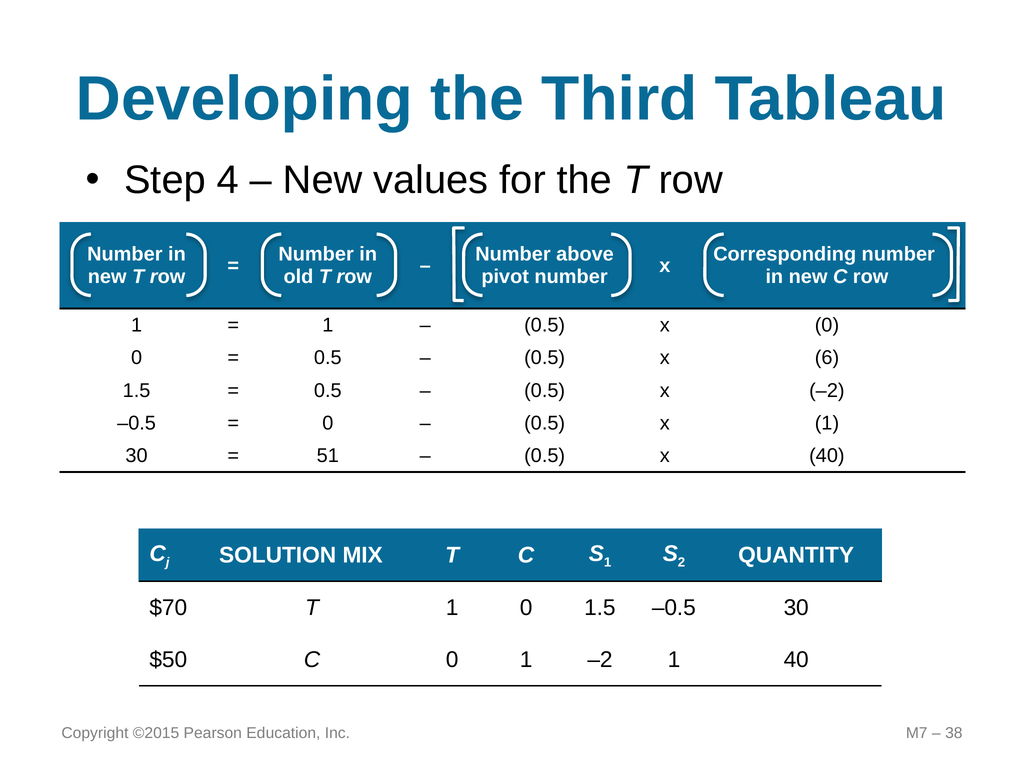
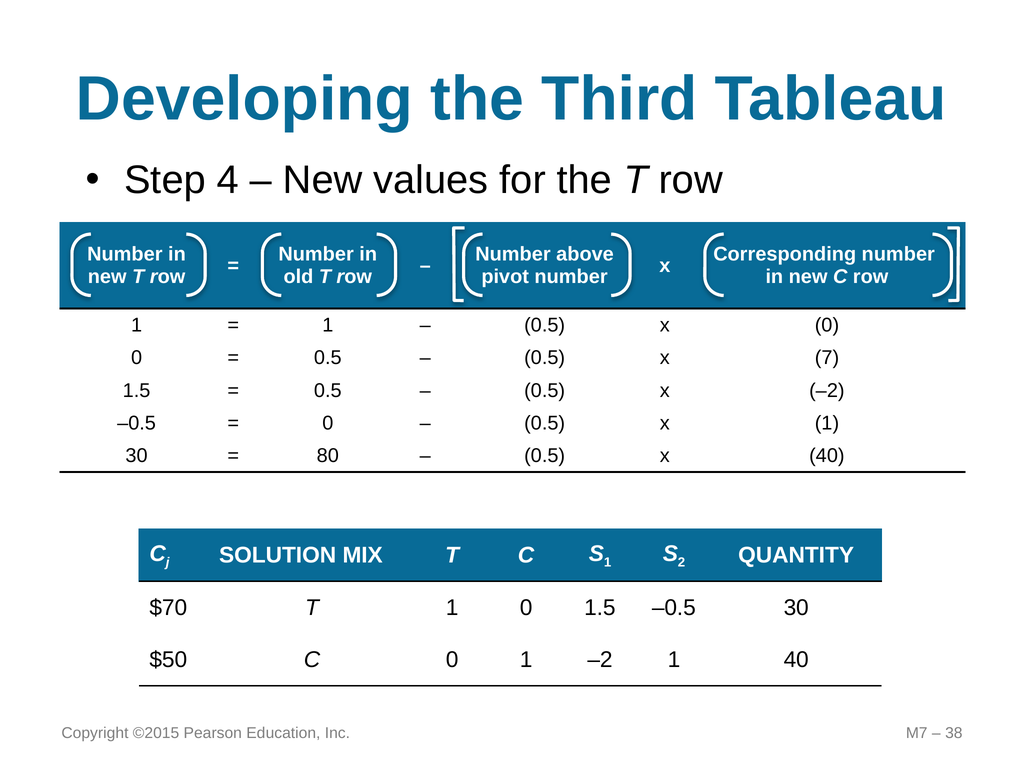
6: 6 -> 7 (827, 358)
51: 51 -> 80 (328, 456)
